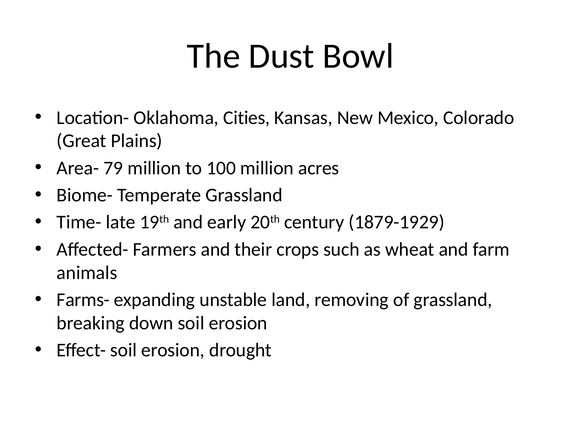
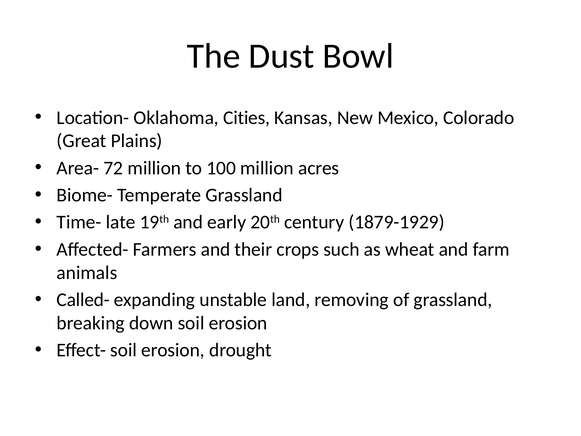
79: 79 -> 72 (113, 168)
Farms-: Farms- -> Called- (83, 300)
